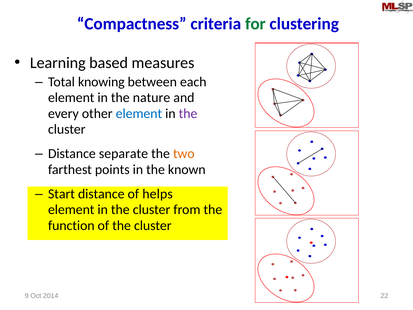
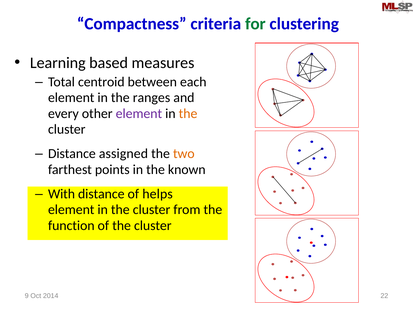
knowing: knowing -> centroid (101, 82)
nature: nature -> ranges (152, 98)
element colour: blue -> purple (139, 113)
the colour: purple -> orange (188, 113)
separate: separate -> assigned (123, 154)
Start: Start -> With (61, 194)
